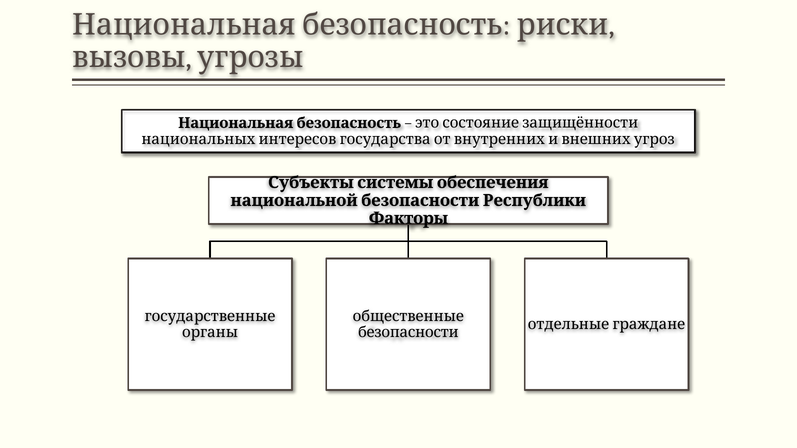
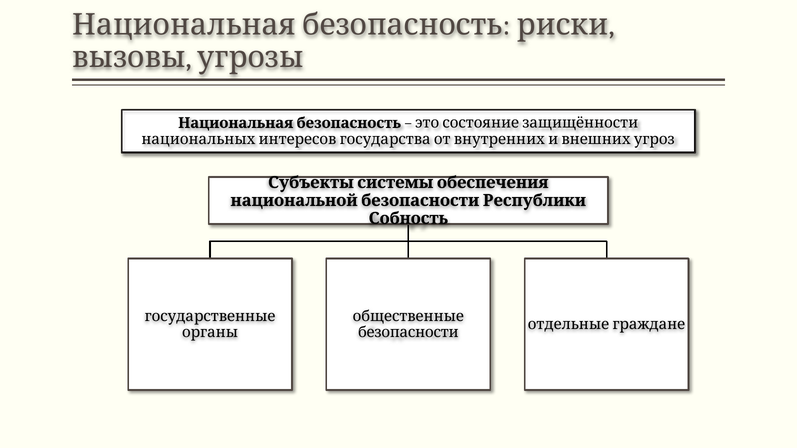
Факторы: Факторы -> Собность (408, 219)
